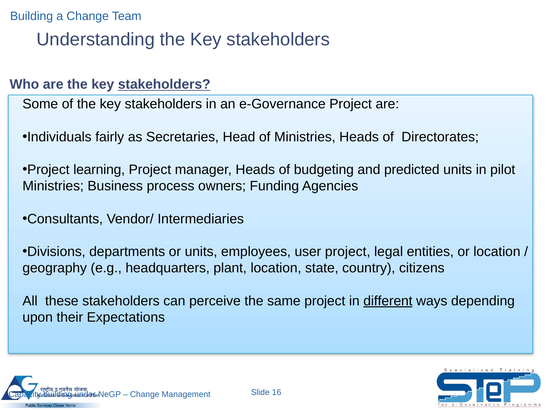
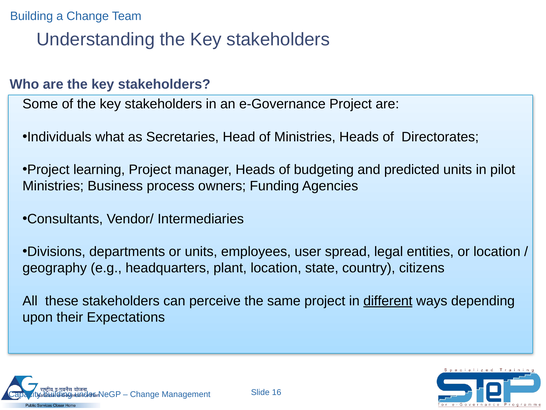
stakeholders underline: present -> none (164, 84)
fairly: fairly -> what (110, 137)
user project: project -> spread (348, 251)
